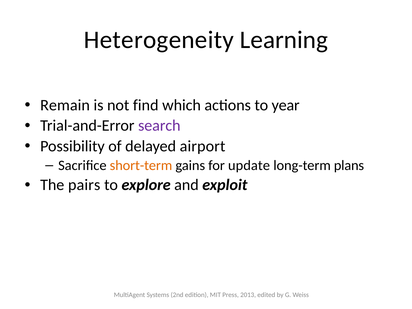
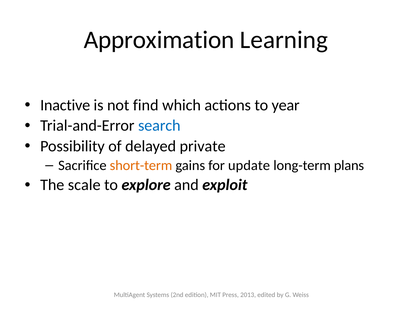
Heterogeneity: Heterogeneity -> Approximation (159, 40)
Remain: Remain -> Inactive (65, 105)
search colour: purple -> blue (159, 126)
airport: airport -> private (203, 146)
pairs: pairs -> scale (84, 185)
